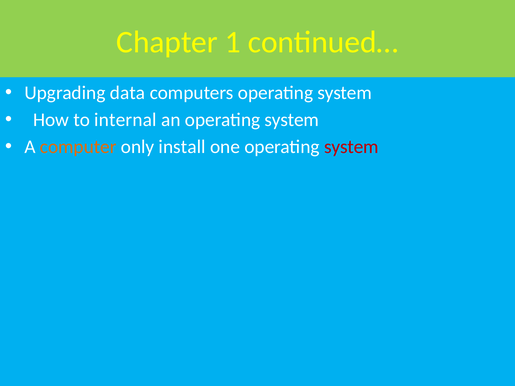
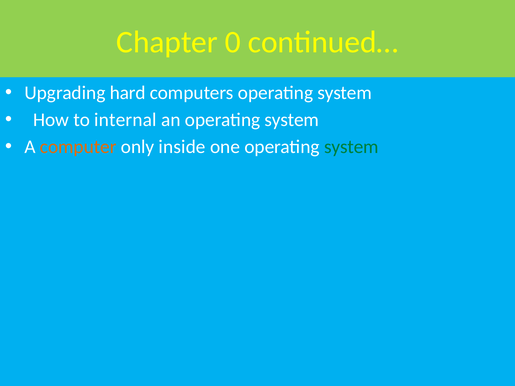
1: 1 -> 0 (233, 42)
data: data -> hard (128, 93)
install: install -> inside (182, 147)
system colour: red -> green (351, 147)
